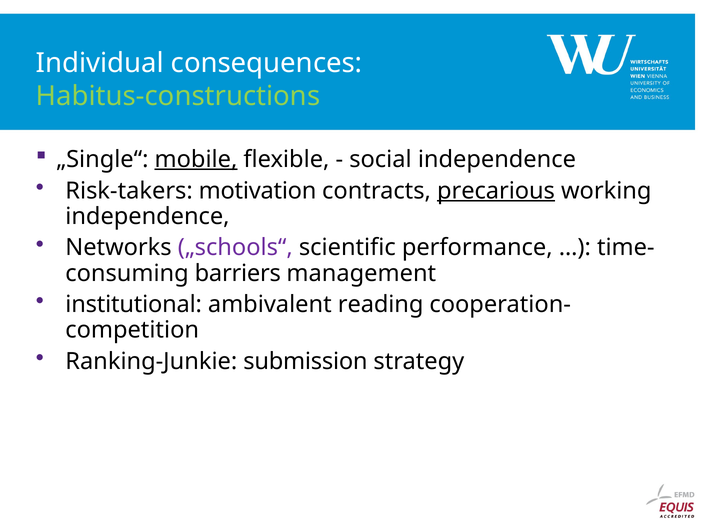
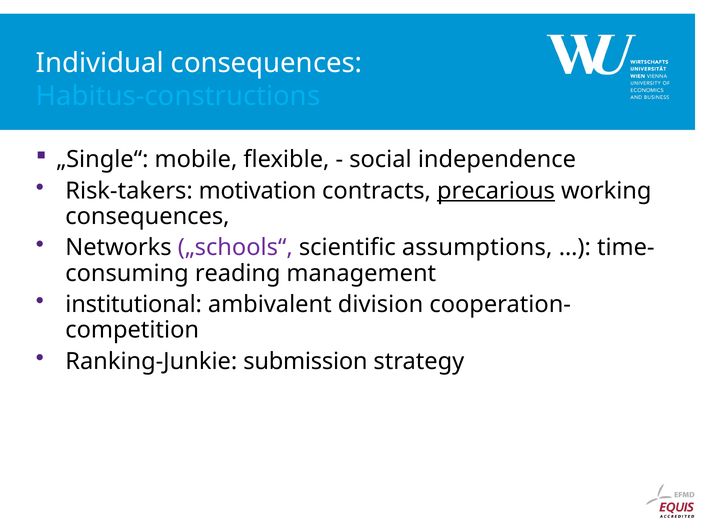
Habitus-constructions colour: light green -> light blue (178, 96)
mobile underline: present -> none (196, 159)
independence: independence -> consequences (147, 216)
performance: performance -> assumptions (477, 248)
barriers: barriers -> reading (238, 273)
reading: reading -> division (381, 305)
